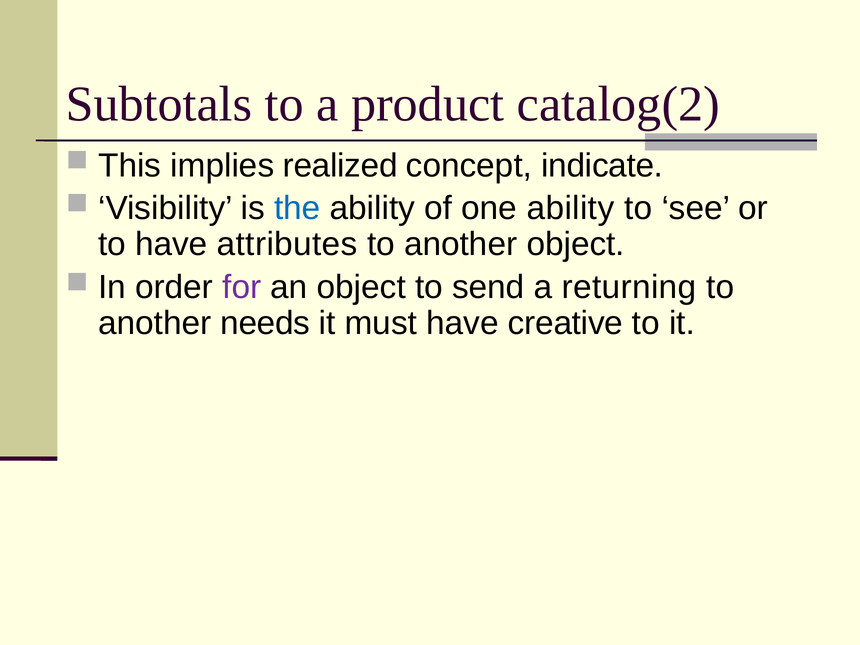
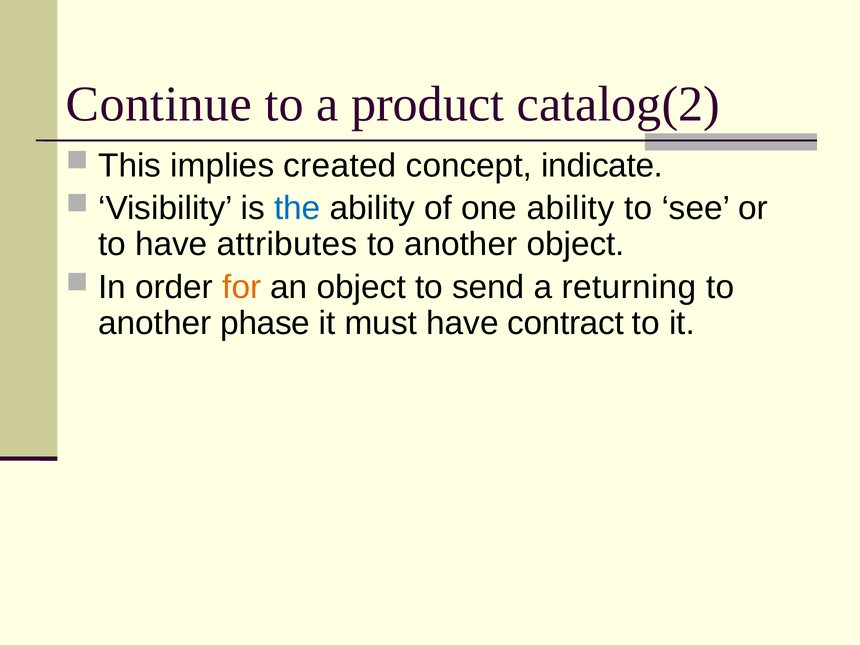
Subtotals: Subtotals -> Continue (159, 104)
realized: realized -> created (340, 165)
for colour: purple -> orange (242, 287)
needs: needs -> phase (265, 323)
creative: creative -> contract (566, 323)
